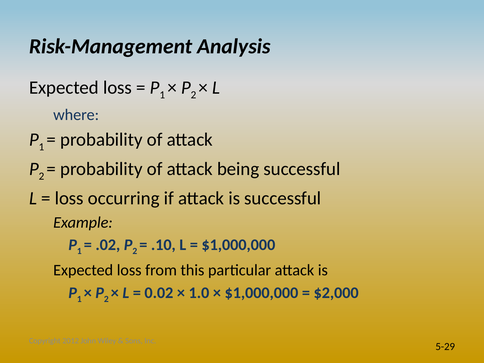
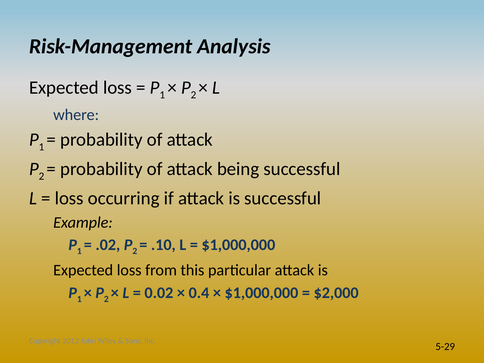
1.0: 1.0 -> 0.4 (199, 293)
